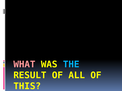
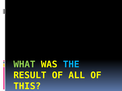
WHAT colour: pink -> light green (24, 65)
